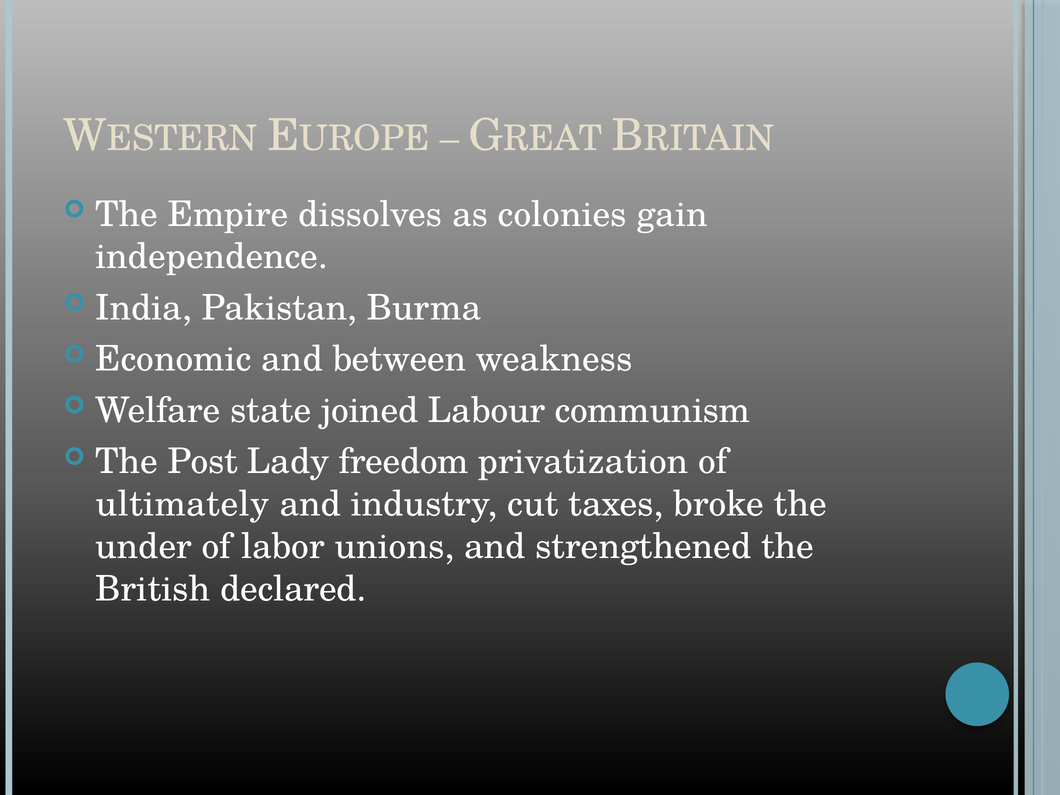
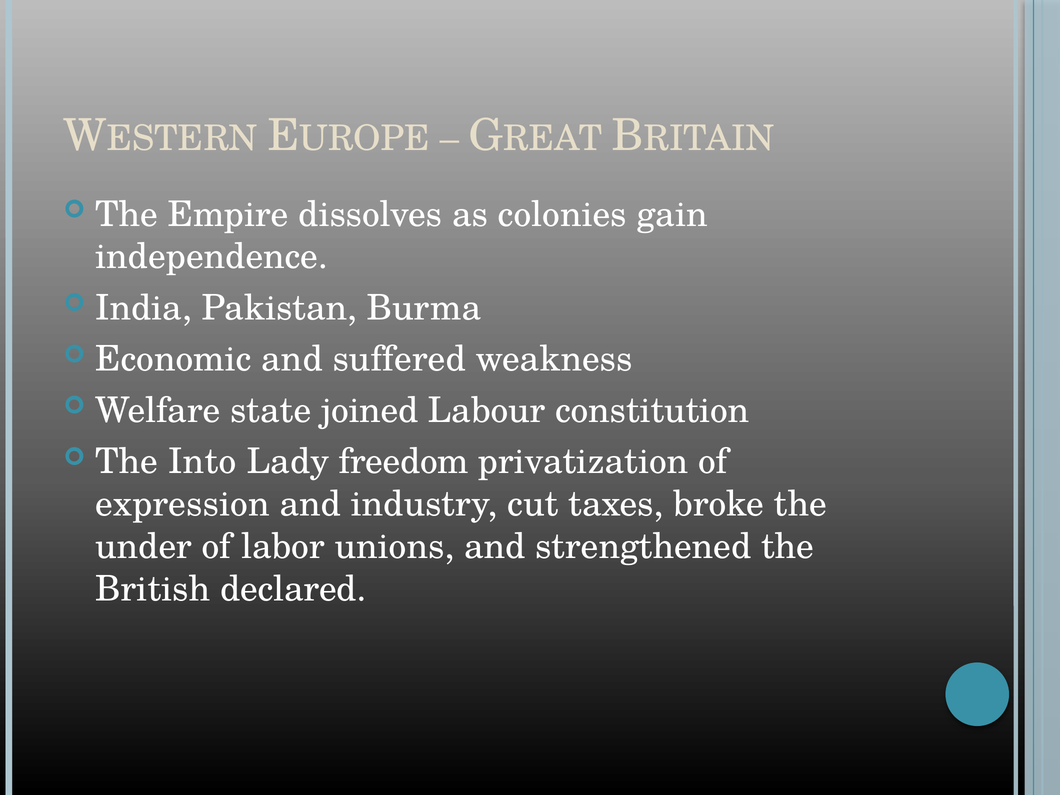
between: between -> suffered (399, 359)
communism: communism -> constitution (652, 411)
Post: Post -> Into (202, 462)
ultimately: ultimately -> expression (182, 504)
